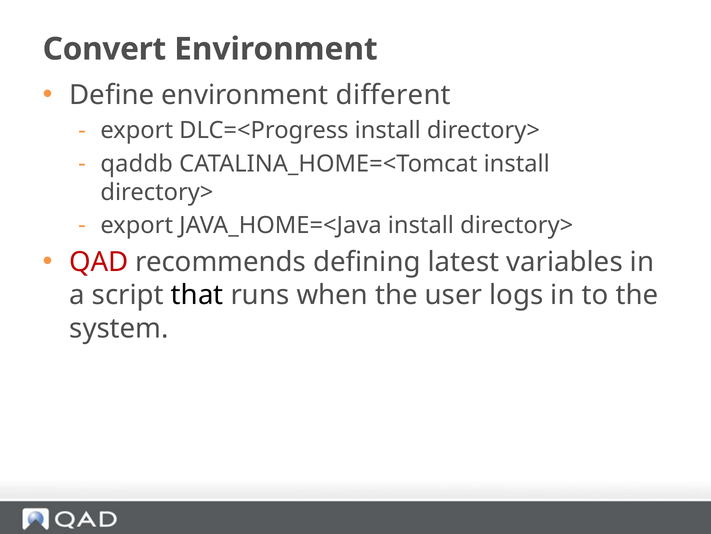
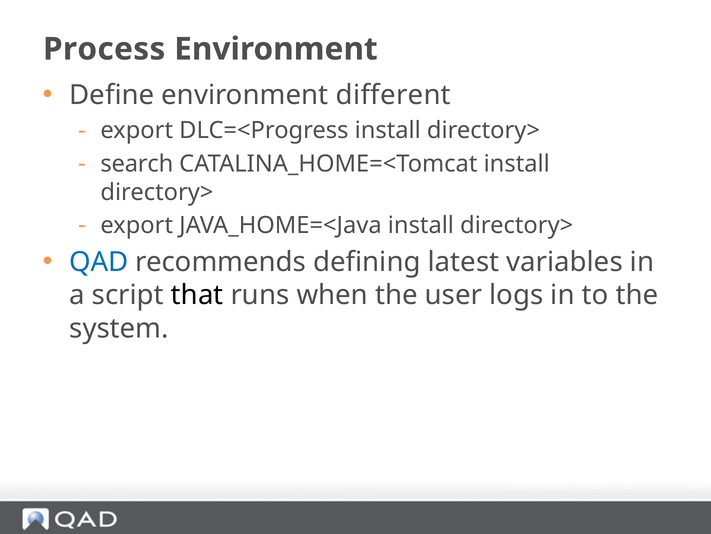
Convert: Convert -> Process (104, 49)
qaddb: qaddb -> search (137, 163)
QAD colour: red -> blue (99, 262)
